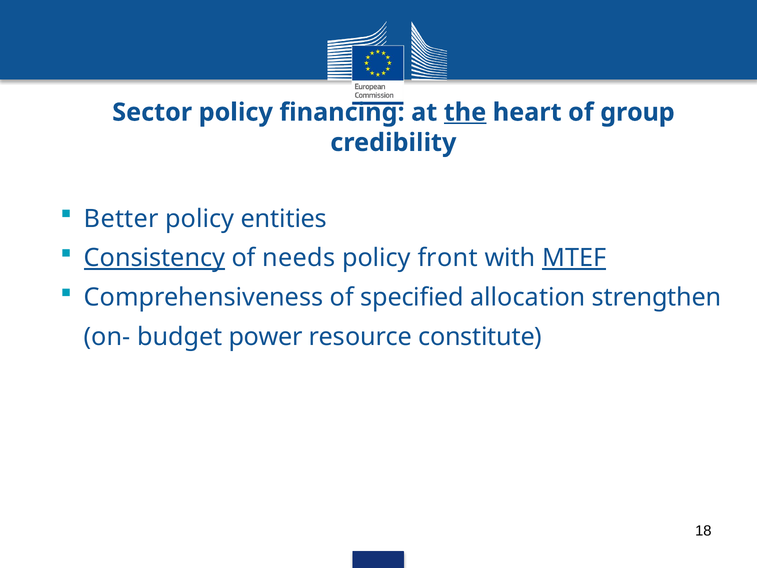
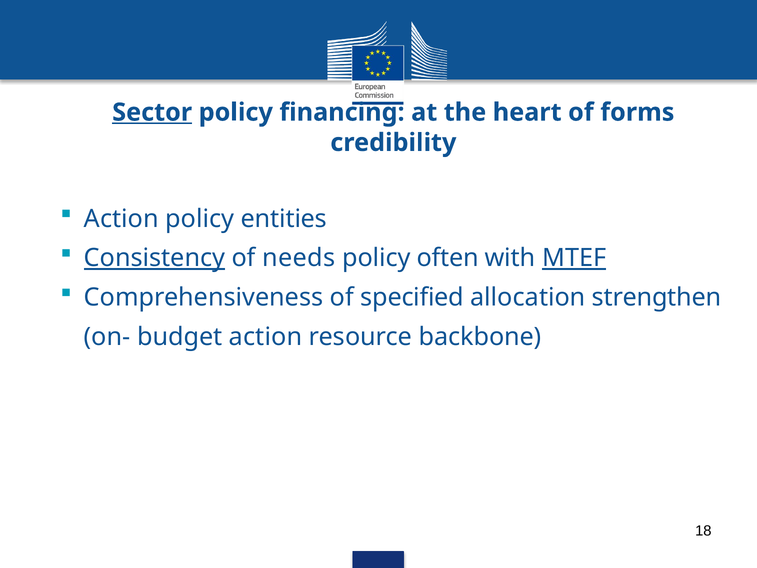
Sector underline: none -> present (152, 112)
the underline: present -> none (465, 112)
group: group -> forms (637, 112)
Better: Better -> Action (121, 219)
front: front -> often (448, 258)
budget power: power -> action (266, 337)
constitute: constitute -> backbone (480, 337)
